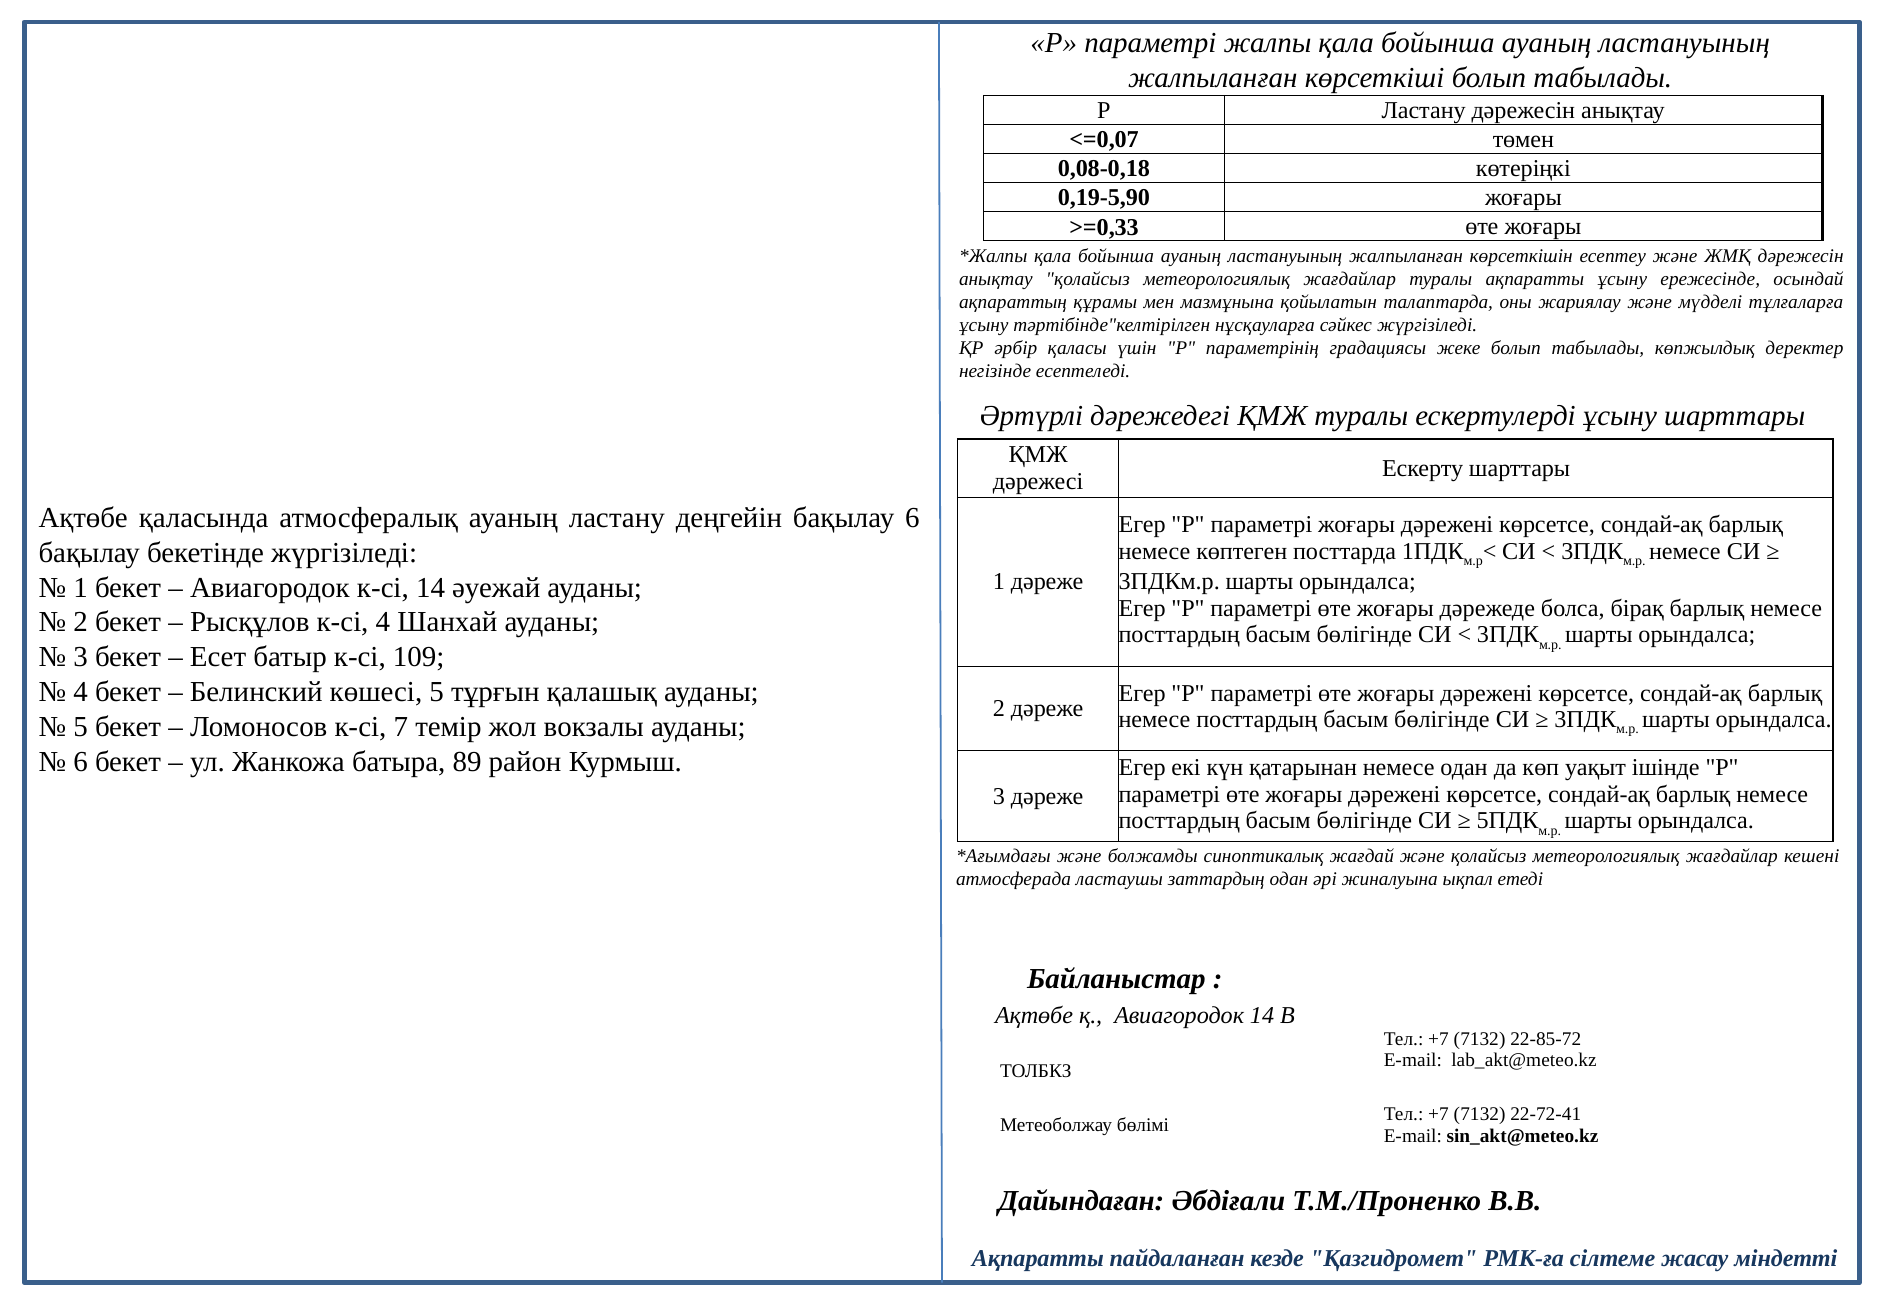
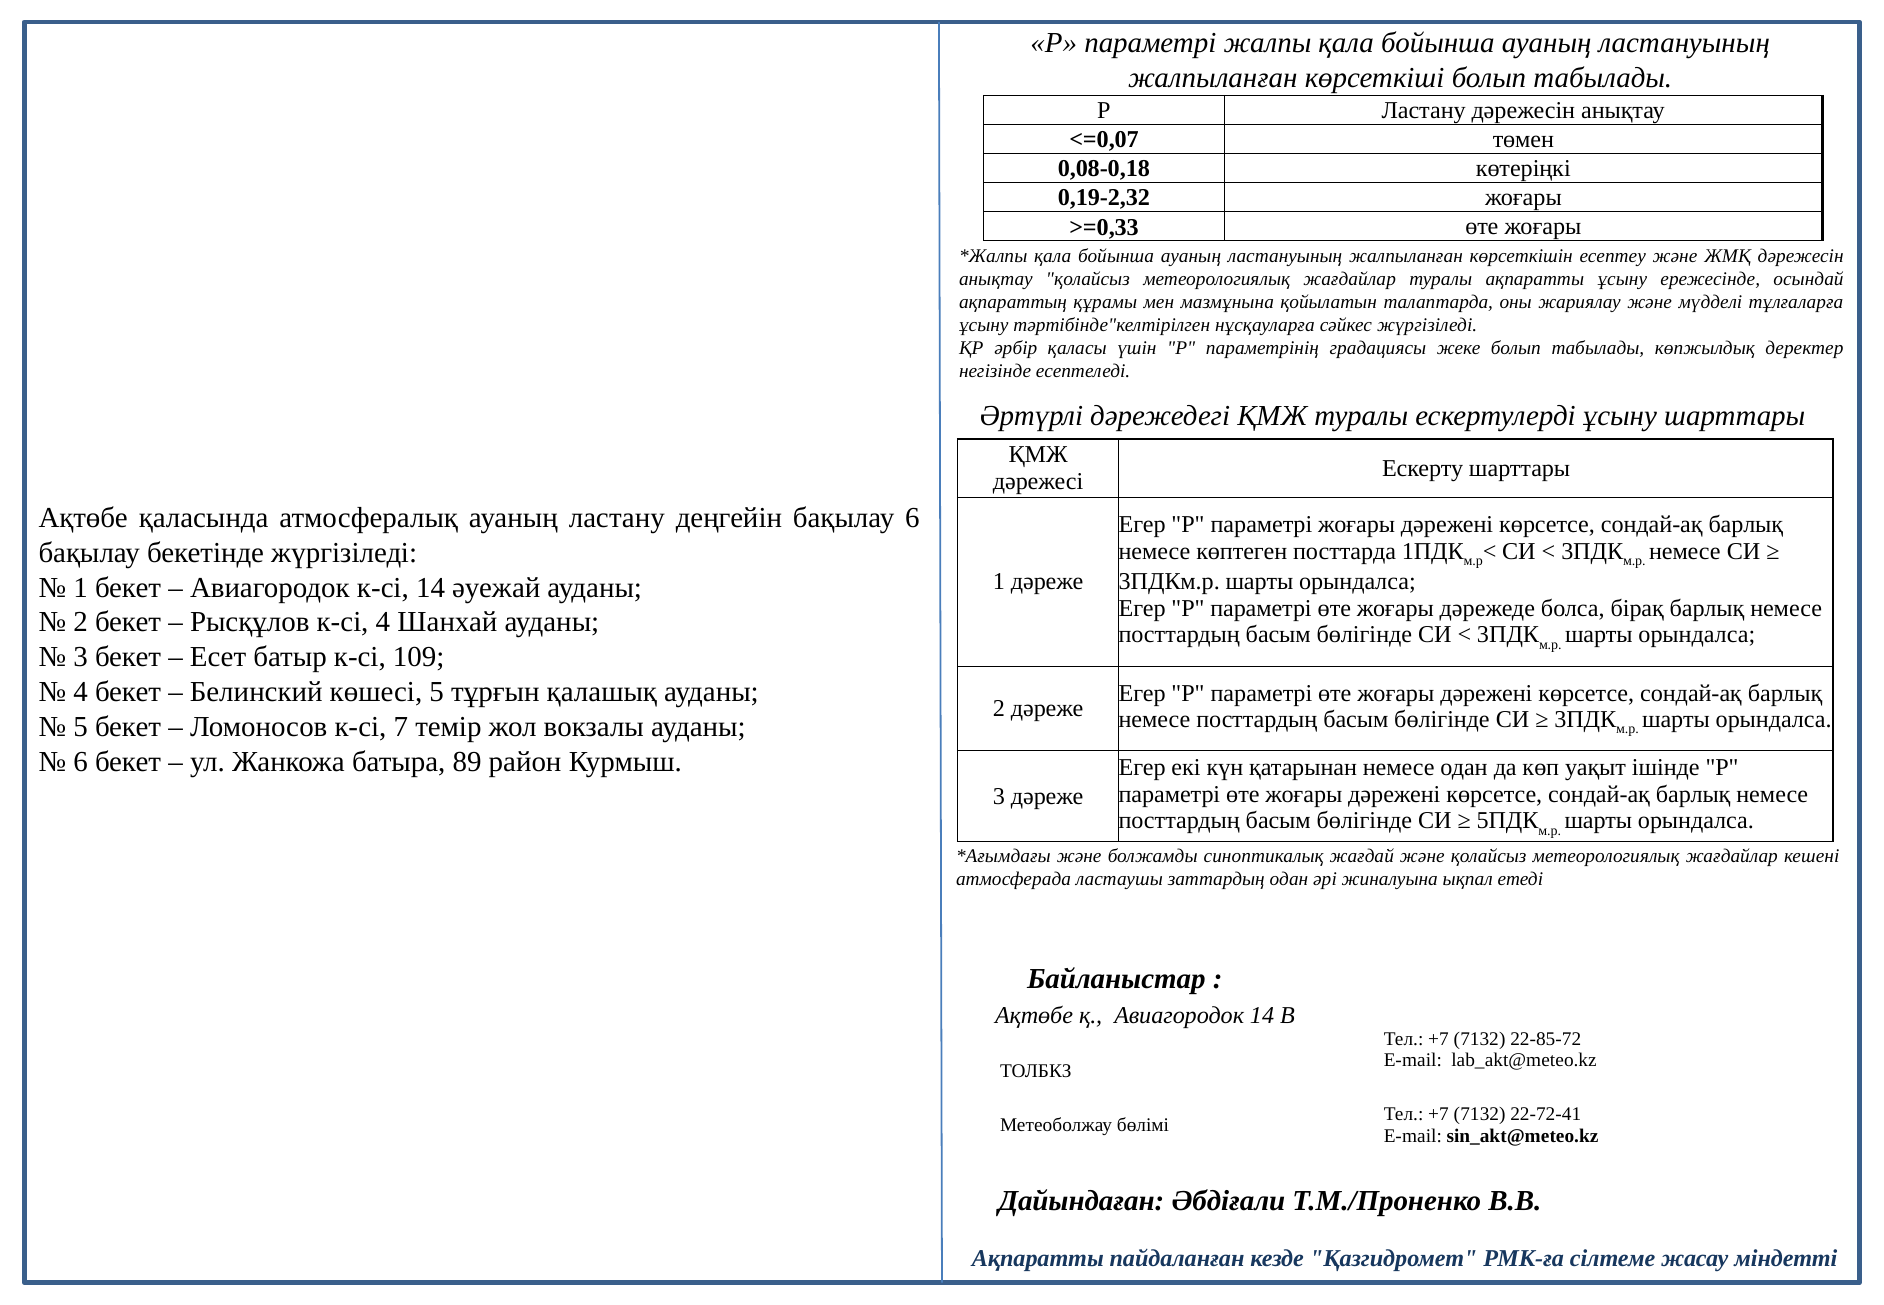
0,19-5,90: 0,19-5,90 -> 0,19-2,32 (1104, 197)
